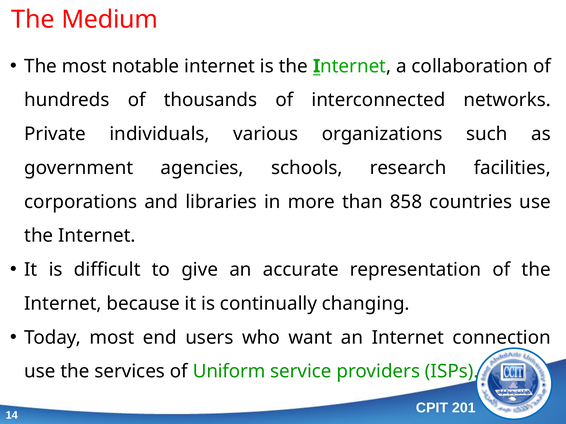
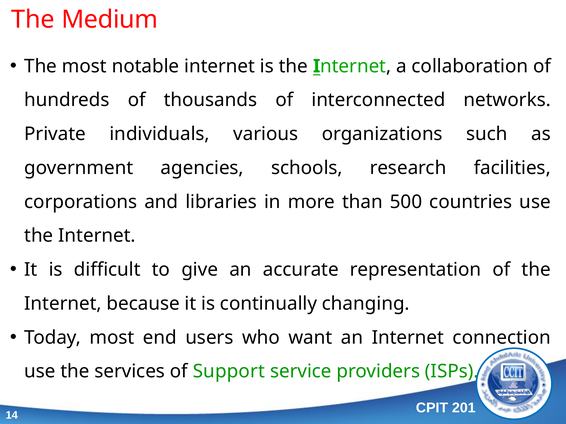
858: 858 -> 500 (406, 202)
Uniform: Uniform -> Support (229, 372)
